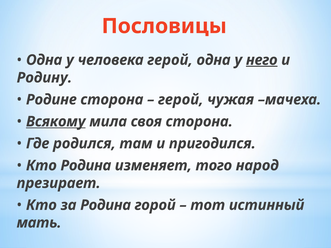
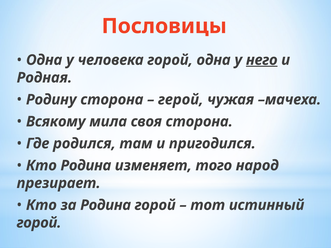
человека герой: герой -> горой (170, 60)
Родину: Родину -> Родная (44, 78)
Родине: Родине -> Родину (51, 100)
Всякому underline: present -> none (56, 122)
мать: мать -> горой (39, 223)
